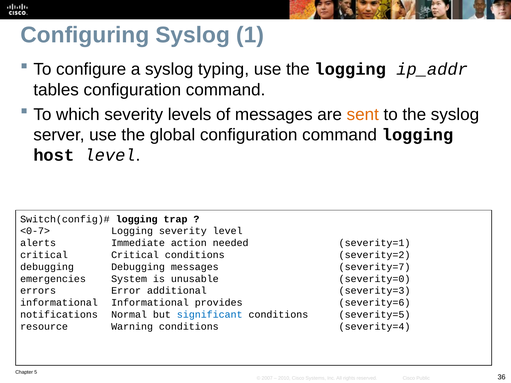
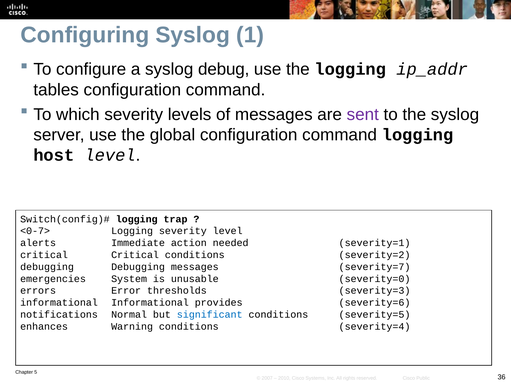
typing: typing -> debug (224, 69)
sent colour: orange -> purple (363, 115)
additional: additional -> thresholds (177, 291)
resource: resource -> enhances (44, 327)
